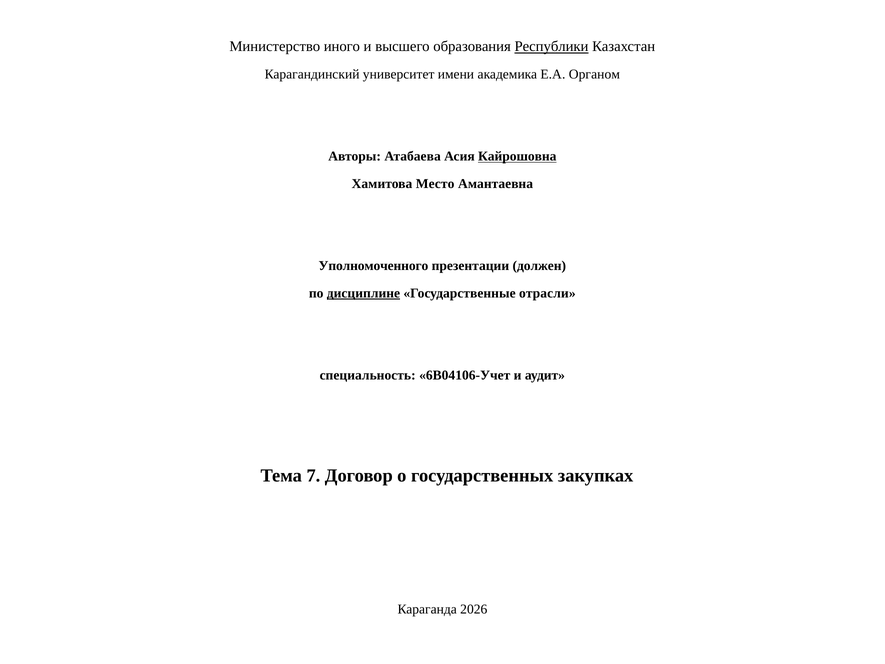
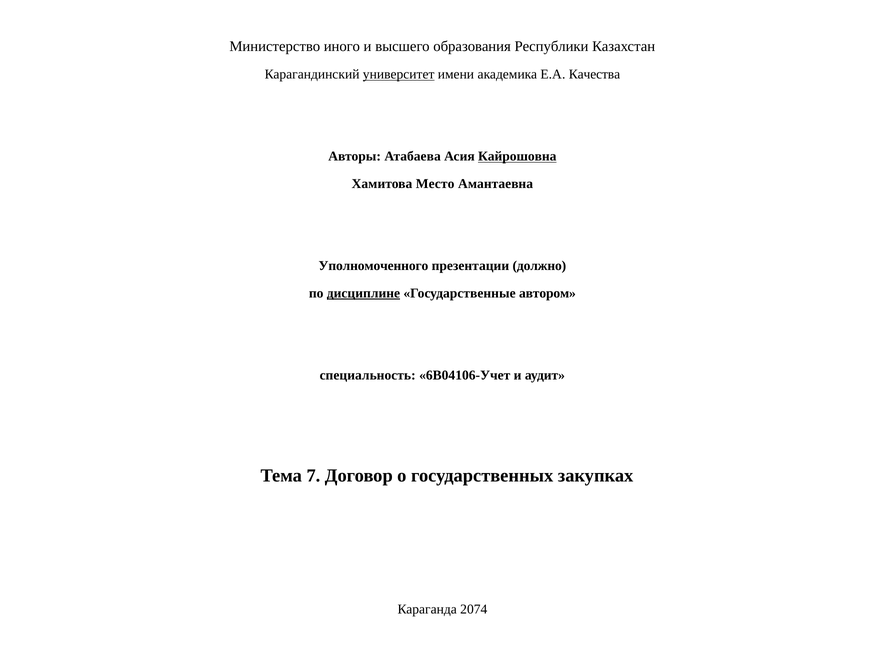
Республики underline: present -> none (552, 46)
университет underline: none -> present (399, 74)
Органом: Органом -> Качества (594, 74)
должен: должен -> должно (539, 266)
отрасли: отрасли -> автором (547, 293)
2026: 2026 -> 2074 (474, 609)
